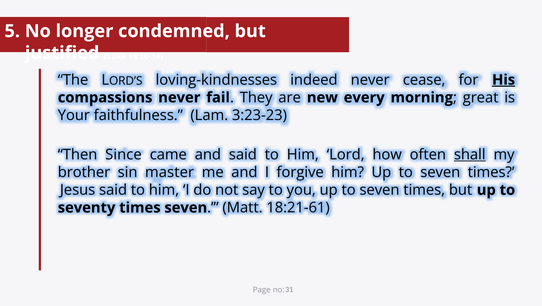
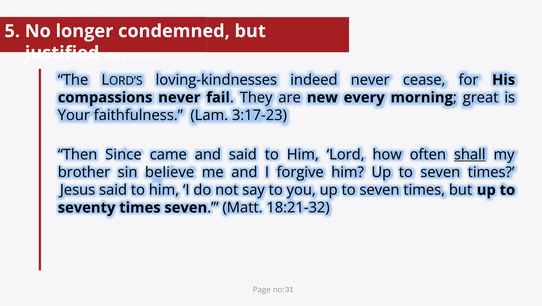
His underline: present -> none (504, 80)
3:23-23: 3:23-23 -> 3:17-23 (259, 115)
master: master -> believe (170, 172)
18:21-61: 18:21-61 -> 18:21-32 (298, 207)
